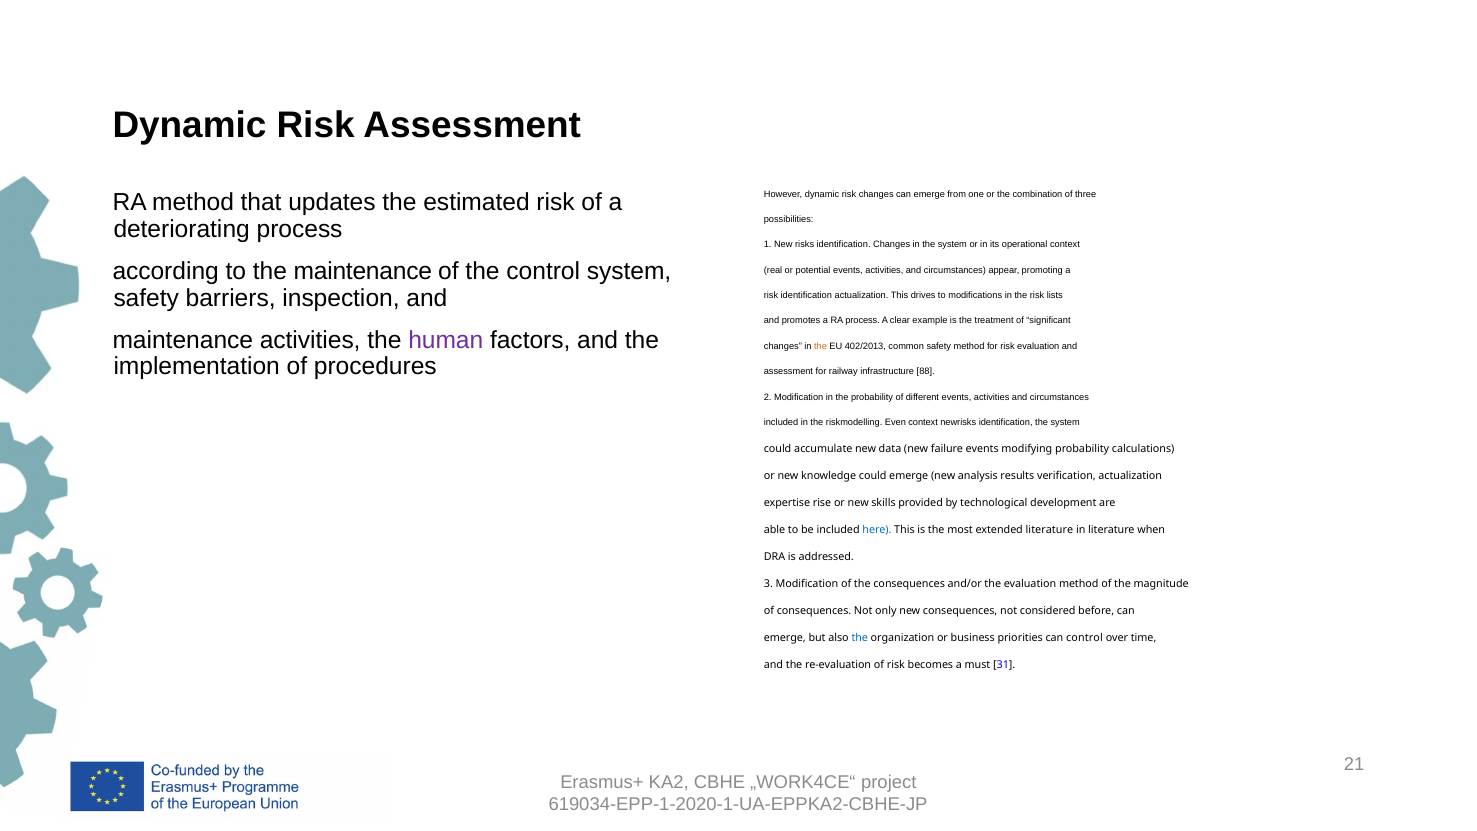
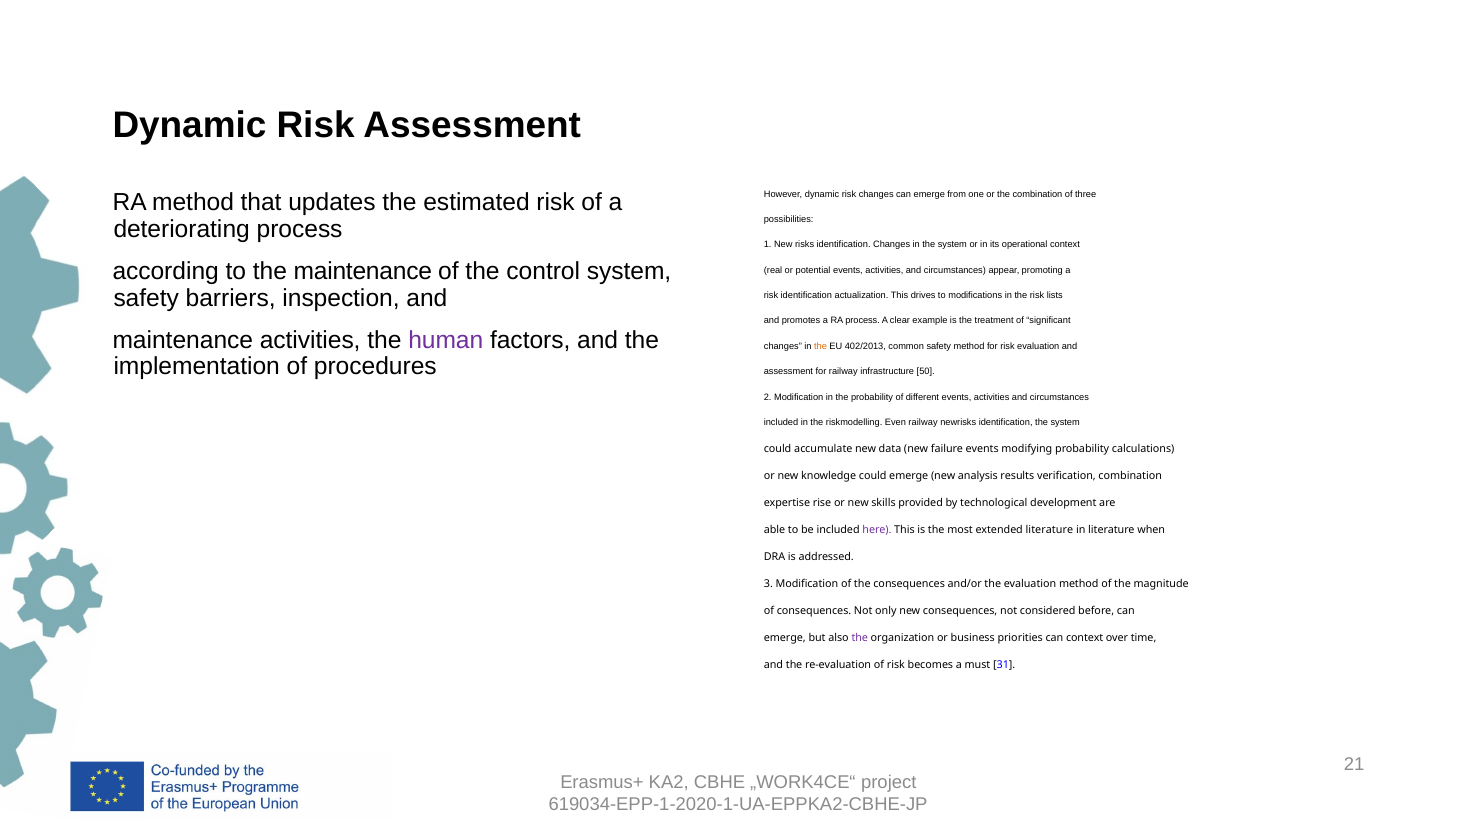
88: 88 -> 50 (926, 372)
Even context: context -> railway (923, 422)
verification actualization: actualization -> combination (1130, 476)
here colour: blue -> purple (877, 530)
the colour: blue -> purple (860, 638)
can control: control -> context (1085, 638)
